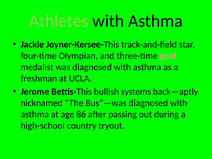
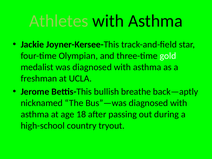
gold colour: pink -> white (168, 56)
systems: systems -> breathe (136, 92)
86: 86 -> 18 (81, 114)
